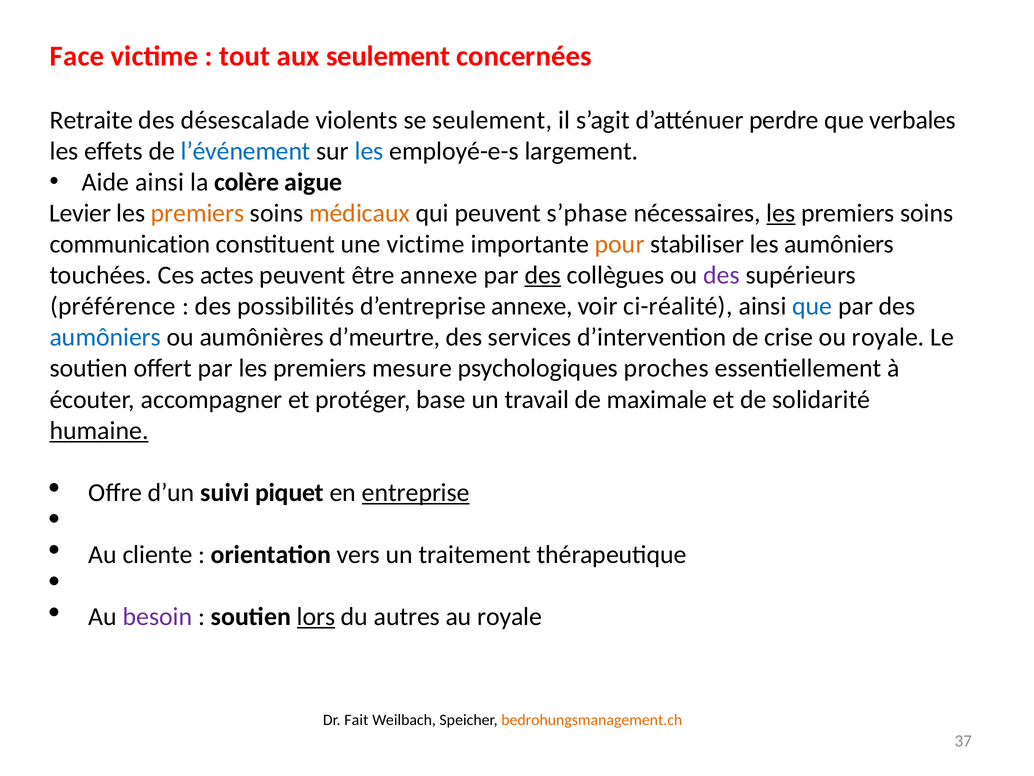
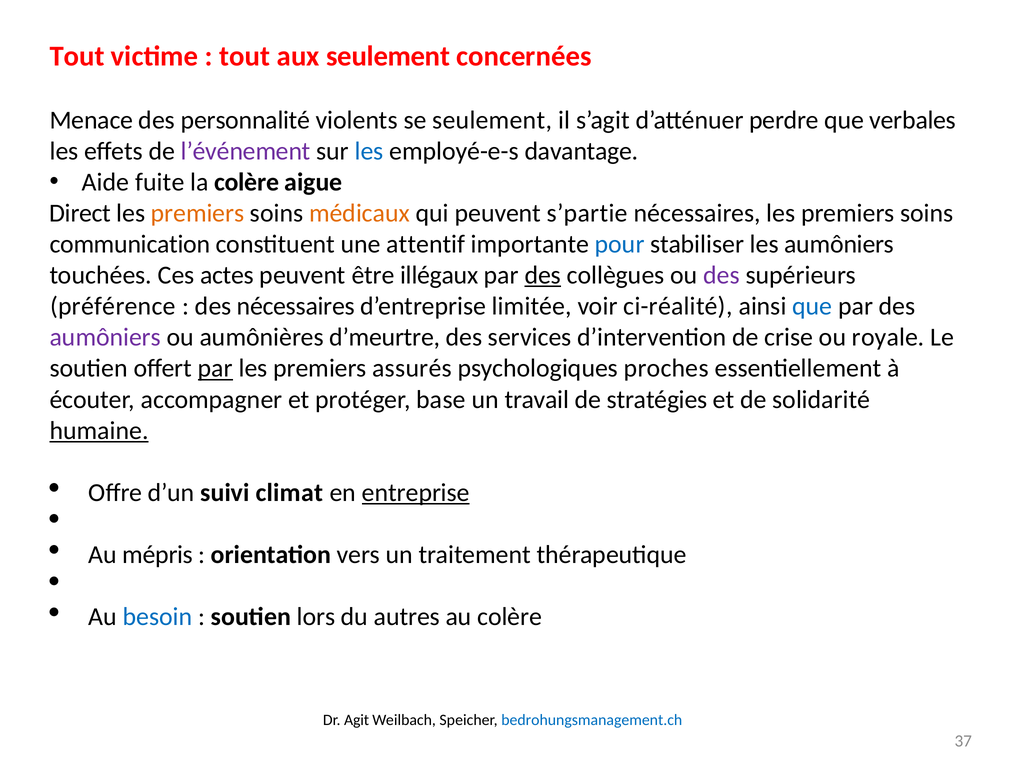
Face: Face -> Tout (77, 56)
Retraite: Retraite -> Menace (91, 120)
désescalade: désescalade -> personnalité (245, 120)
l’événement colour: blue -> purple (246, 151)
largement: largement -> davantage (581, 151)
Aide ainsi: ainsi -> fuite (160, 182)
Levier: Levier -> Direct (80, 213)
s’phase: s’phase -> s’partie (587, 213)
les underline: present -> none (781, 213)
une victime: victime -> attentif (426, 244)
pour colour: orange -> blue (620, 244)
être annexe: annexe -> illégaux (439, 275)
des possibilités: possibilités -> nécessaires (296, 306)
d’entreprise annexe: annexe -> limitée (532, 306)
aumôniers colour: blue -> purple (105, 337)
par underline: none -> present (215, 368)
mesure: mesure -> assurés (412, 368)
maximale: maximale -> stratégies (657, 399)
piquet: piquet -> climat (289, 492)
cliente: cliente -> mépris (158, 554)
besoin colour: purple -> blue (158, 616)
lors underline: present -> none (316, 616)
au royale: royale -> colère (510, 616)
Fait: Fait -> Agit (357, 720)
bedrohungsmanagement.ch colour: orange -> blue (592, 720)
